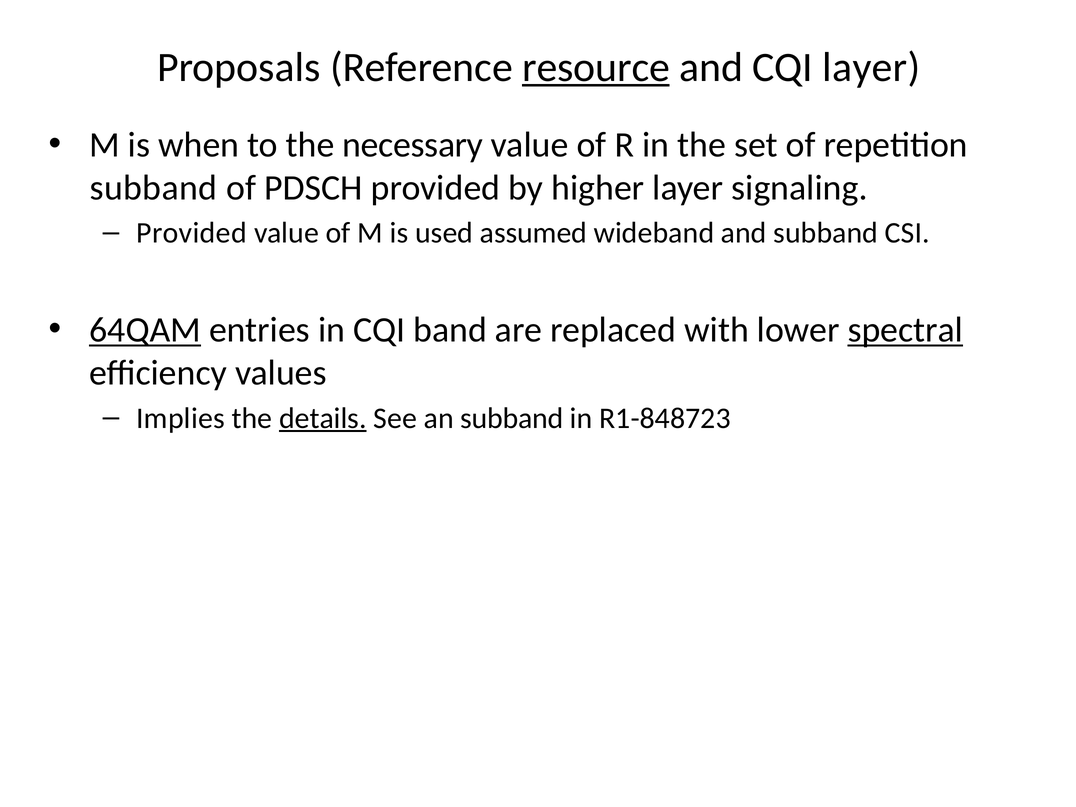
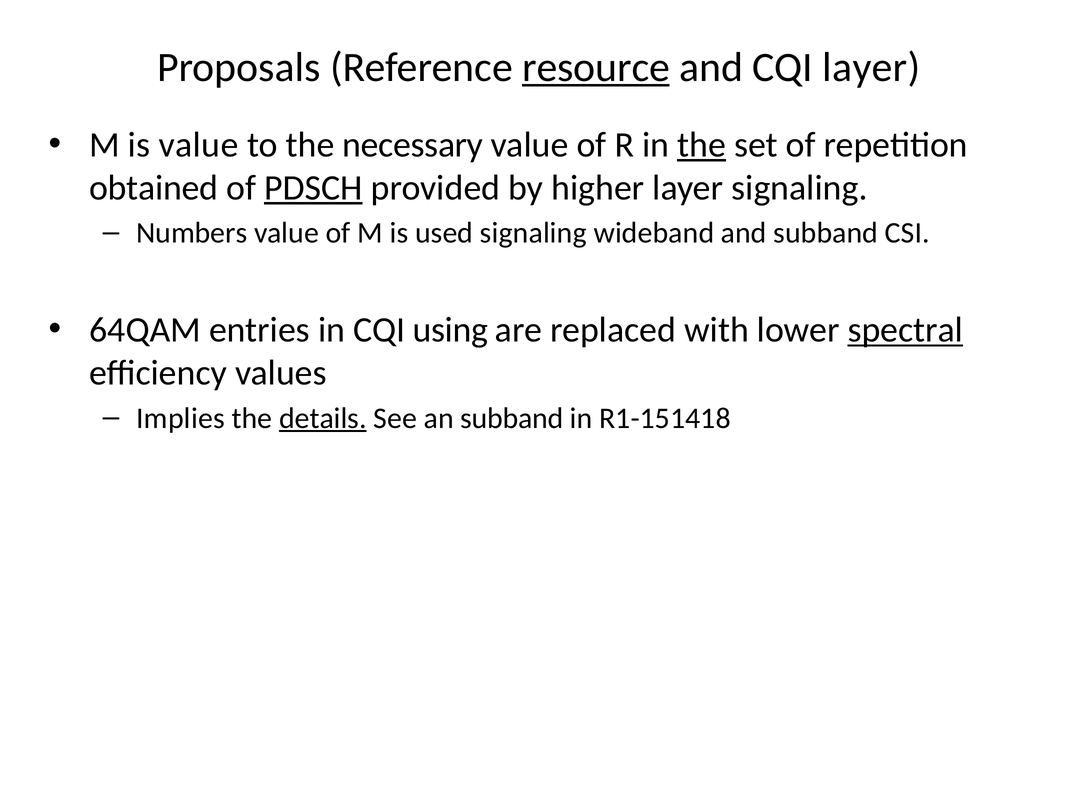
is when: when -> value (199, 145)
the underline: none -> present (702, 145)
subband: subband -> obtained (154, 188)
PDSCH underline: none -> present (313, 188)
Provided: Provided -> Numbers (192, 233)
used assumed: assumed -> signaling (533, 233)
64QAM underline: present -> none (145, 330)
band: band -> using (450, 330)
R1-848723: R1-848723 -> R1-151418 (665, 418)
